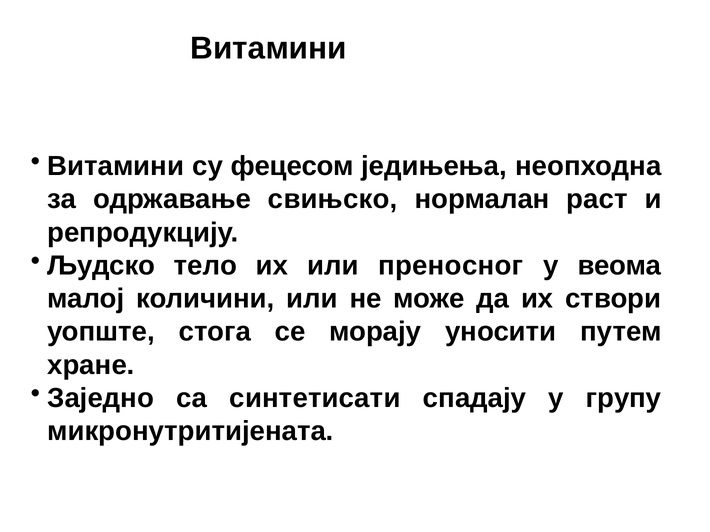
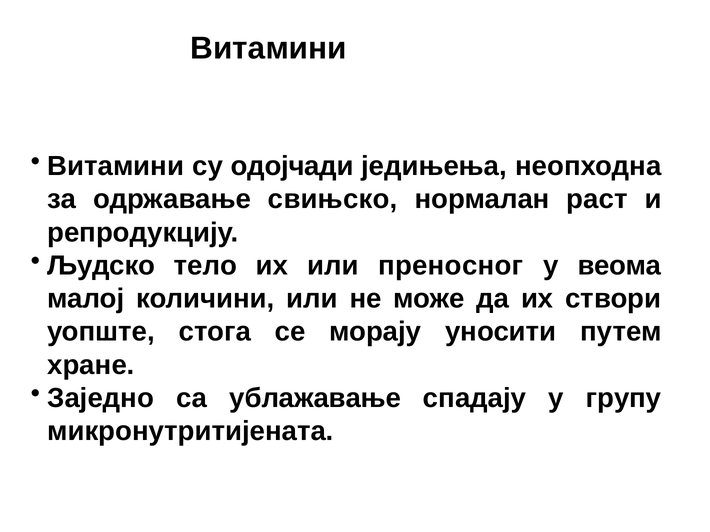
фецесом: фецесом -> одојчади (292, 166)
синтетисати: синтетисати -> ублажавање (315, 398)
